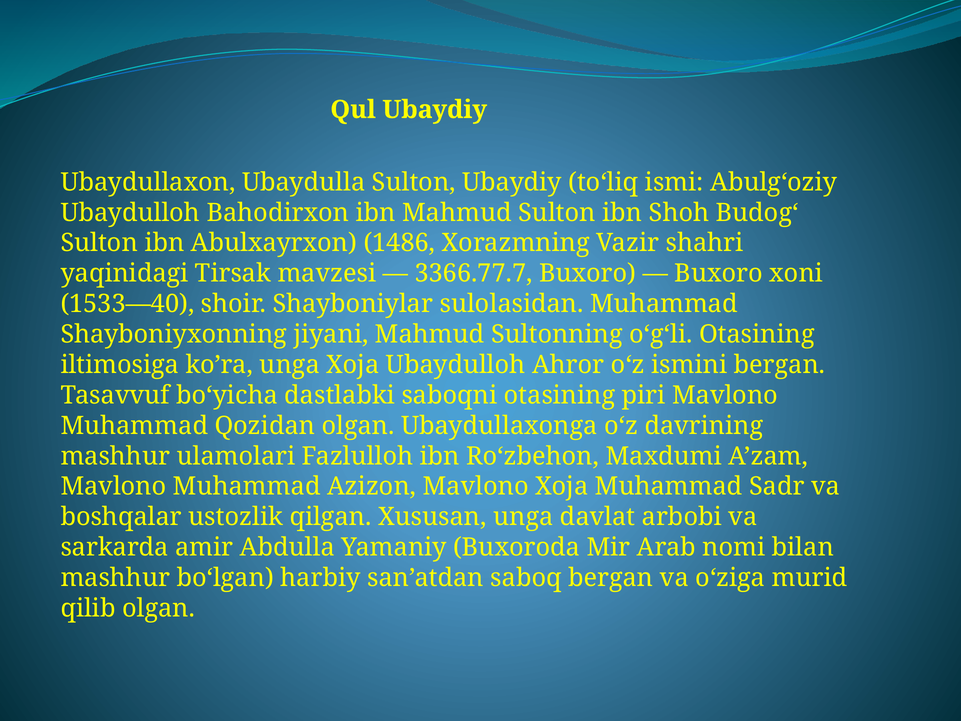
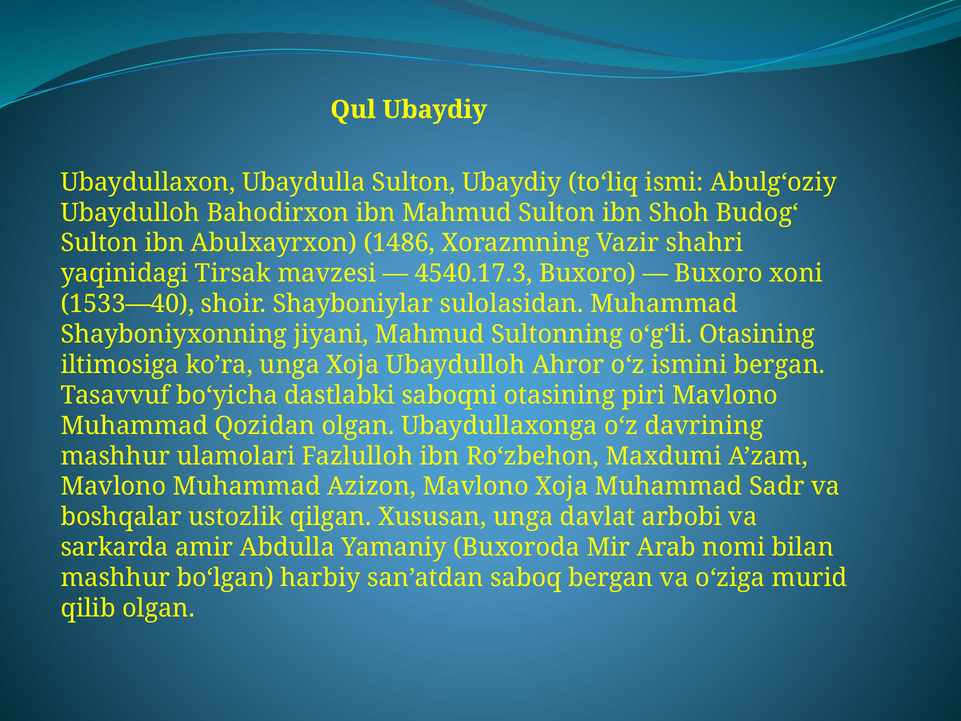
3366.77.7: 3366.77.7 -> 4540.17.3 (474, 273)
